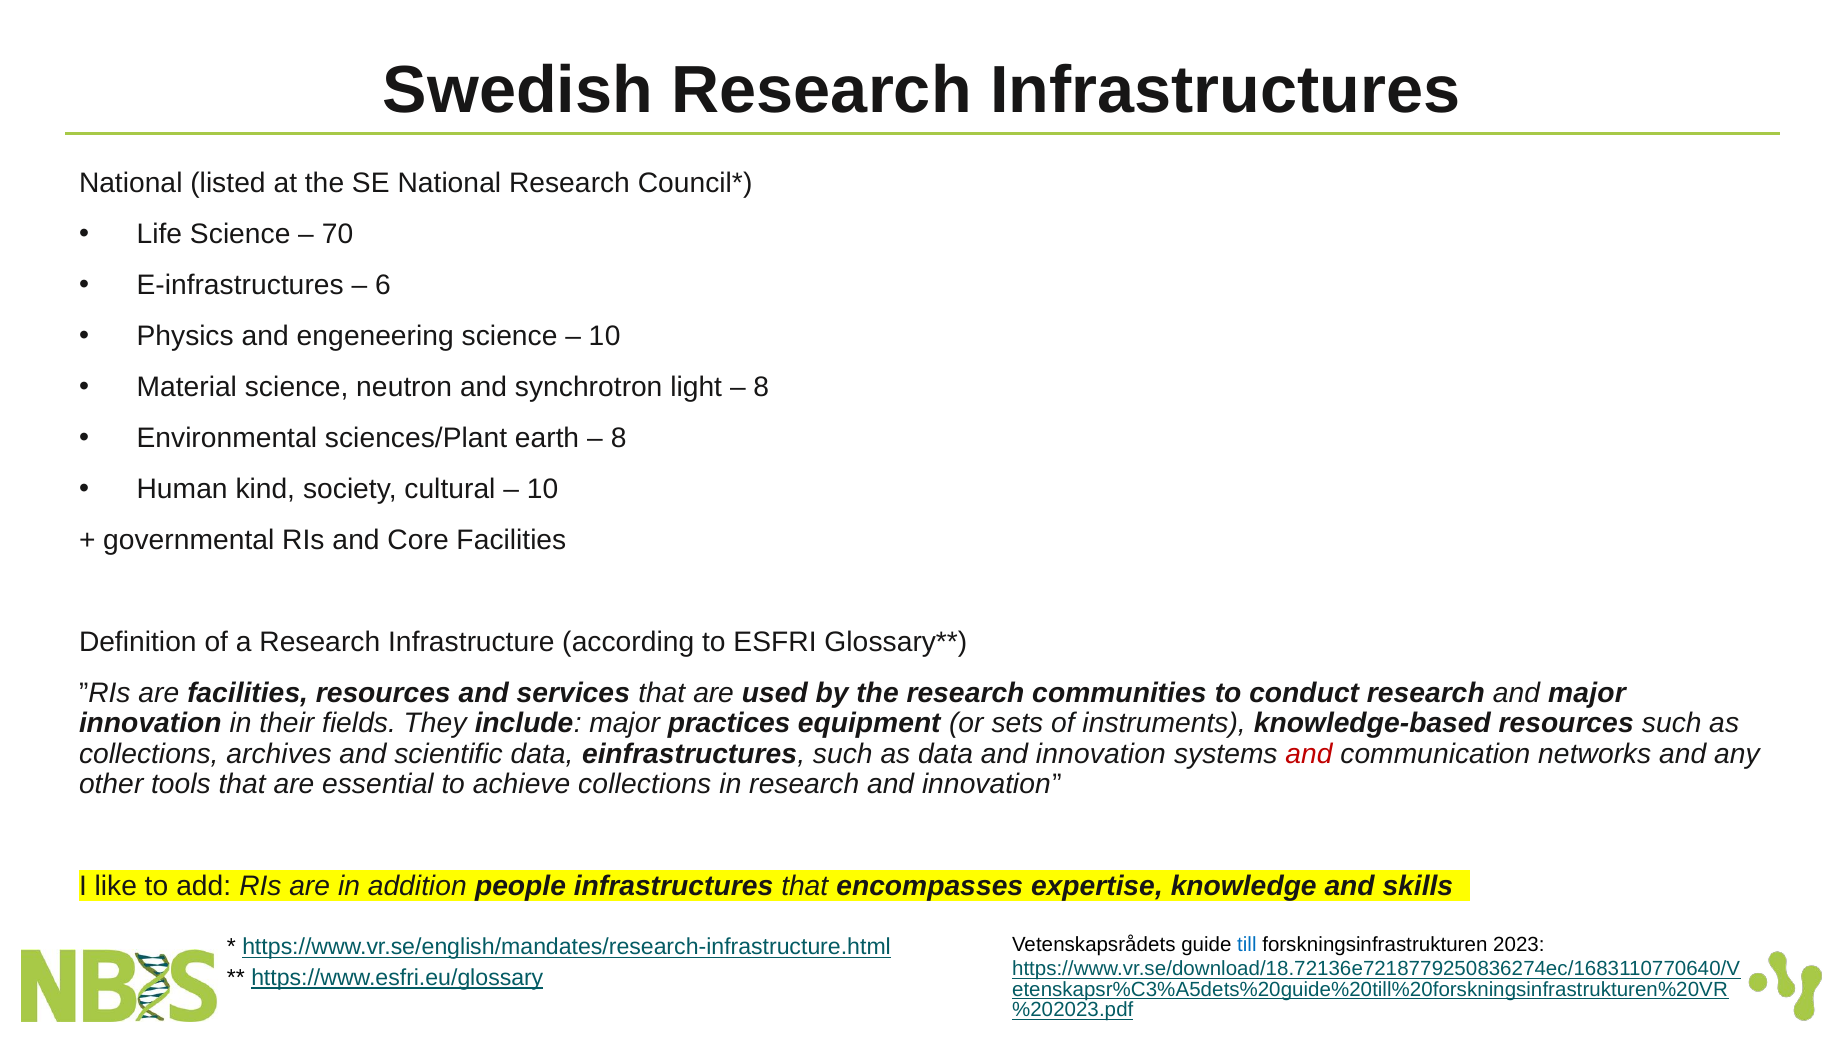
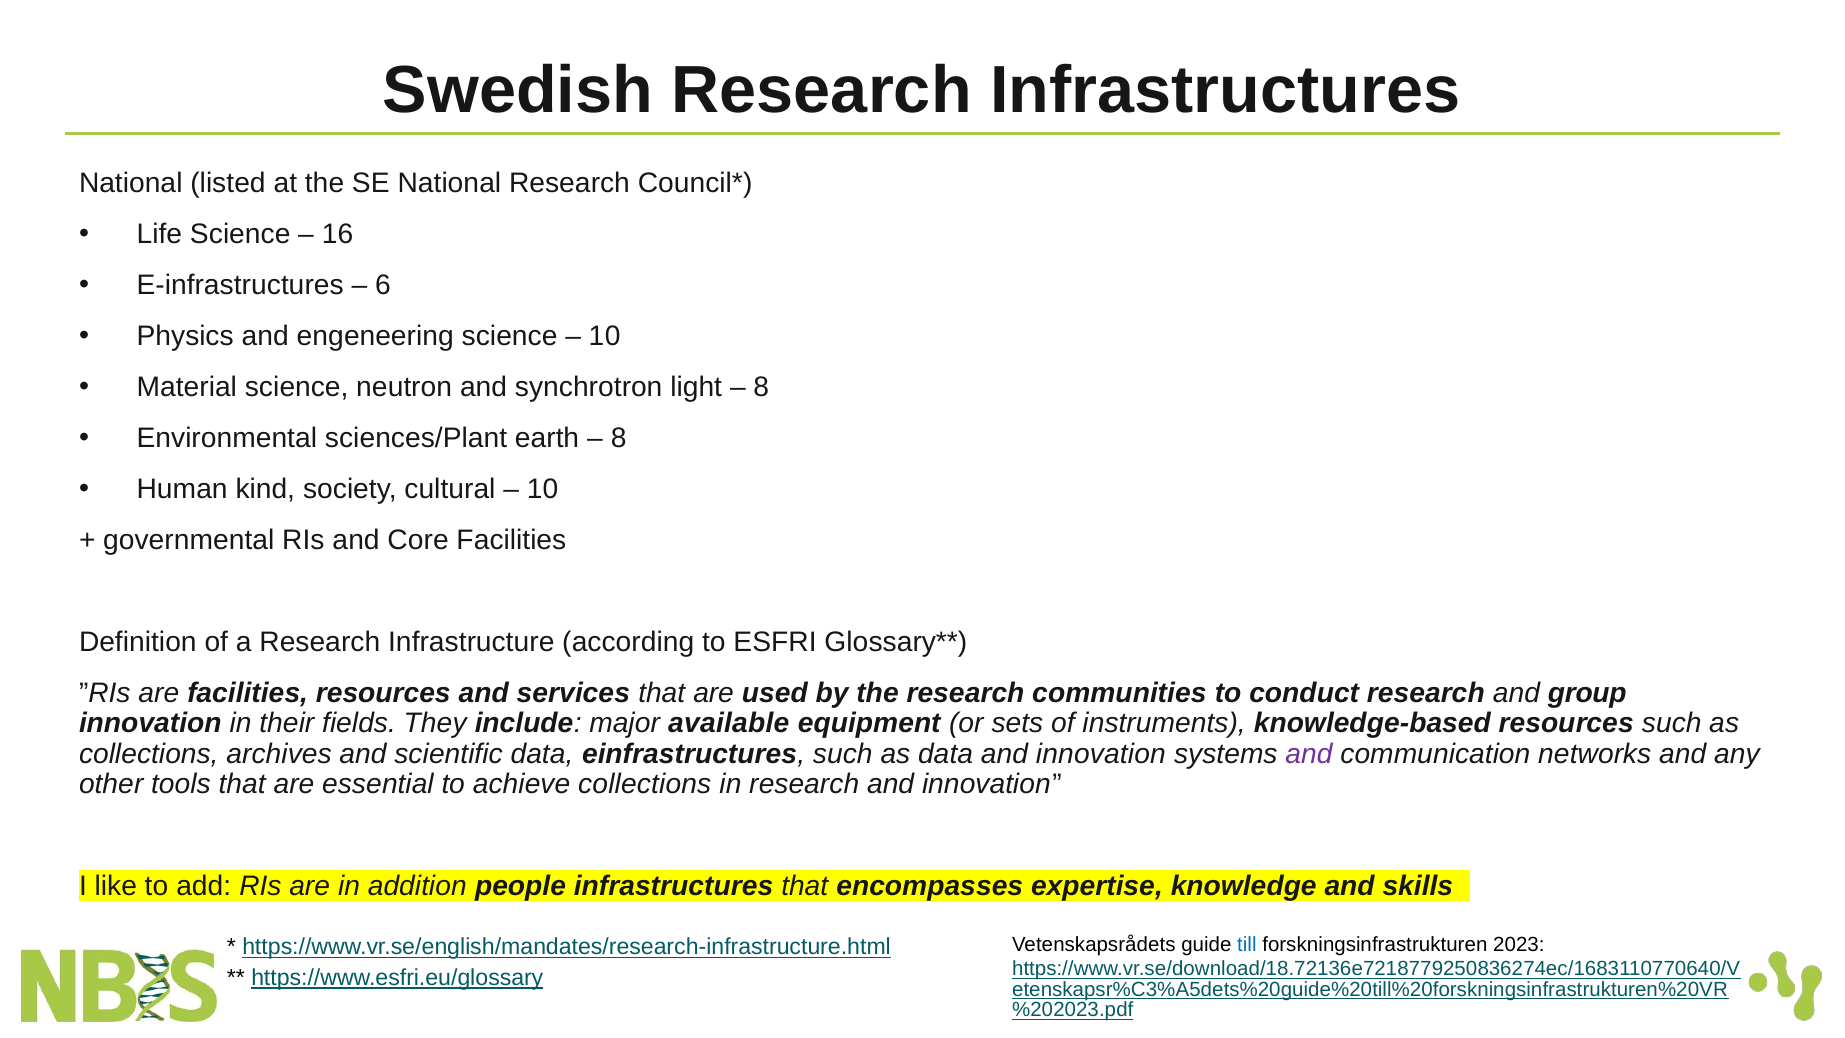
70: 70 -> 16 (338, 235)
and major: major -> group (1587, 693)
practices: practices -> available (729, 723)
and colour: red -> purple (1309, 754)
